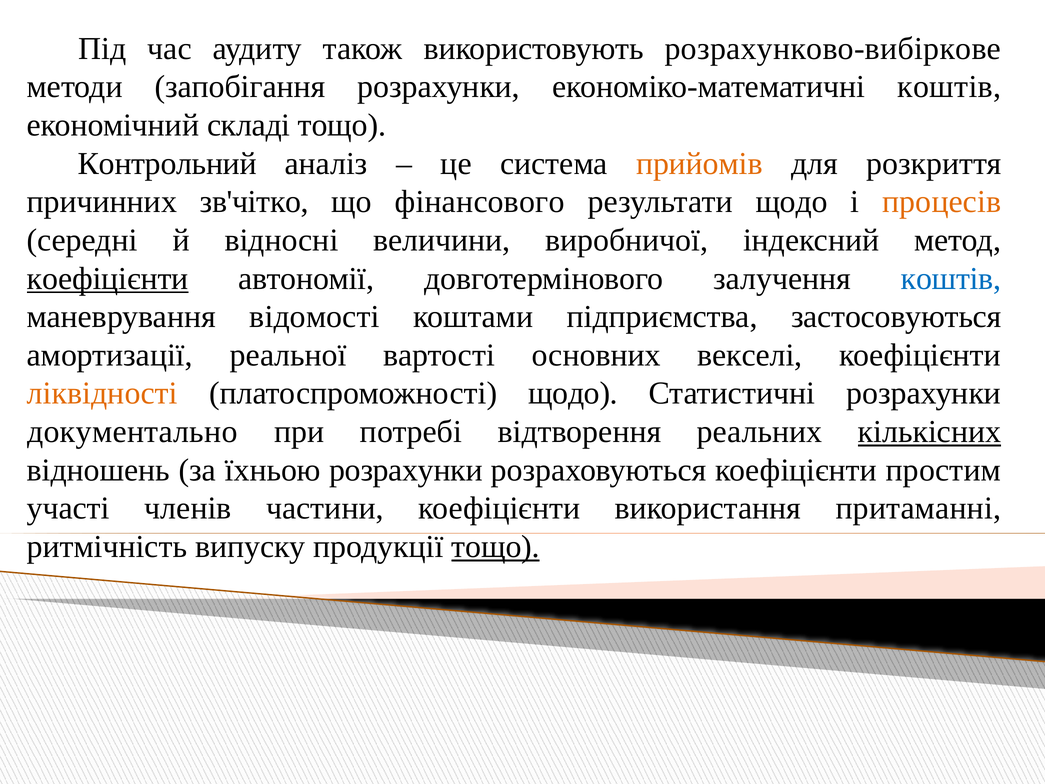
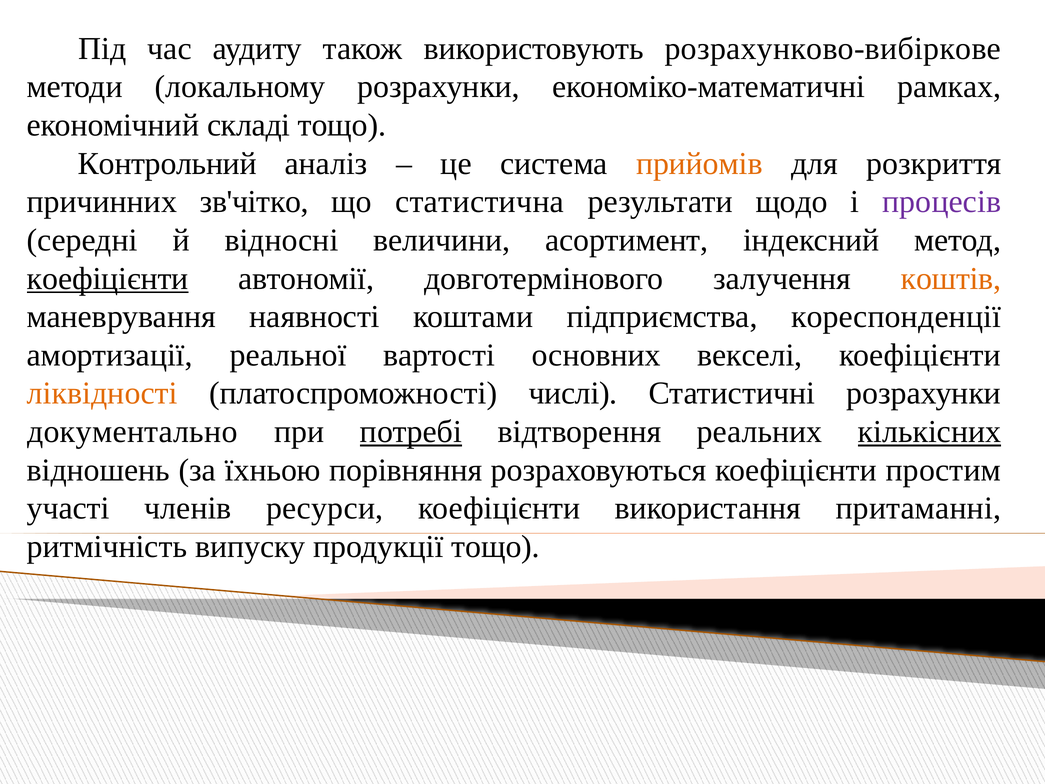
запобігання: запобігання -> локальному (240, 87)
економіко-математичні коштів: коштів -> рамках (949, 87)
фінансового: фінансового -> статистична (480, 202)
процесів colour: orange -> purple (942, 202)
виробничої: виробничої -> асортимент (627, 240)
коштів colour: blue -> orange (951, 278)
відомості: відомості -> наявності (315, 317)
застосовуються: застосовуються -> кореспонденції (896, 317)
платоспроможності щодо: щодо -> числі (573, 393)
потребі underline: none -> present (411, 432)
їхньою розрахунки: розрахунки -> порівняння (406, 470)
частини: частини -> ресурси (325, 508)
тощо underline: present -> none (496, 547)
